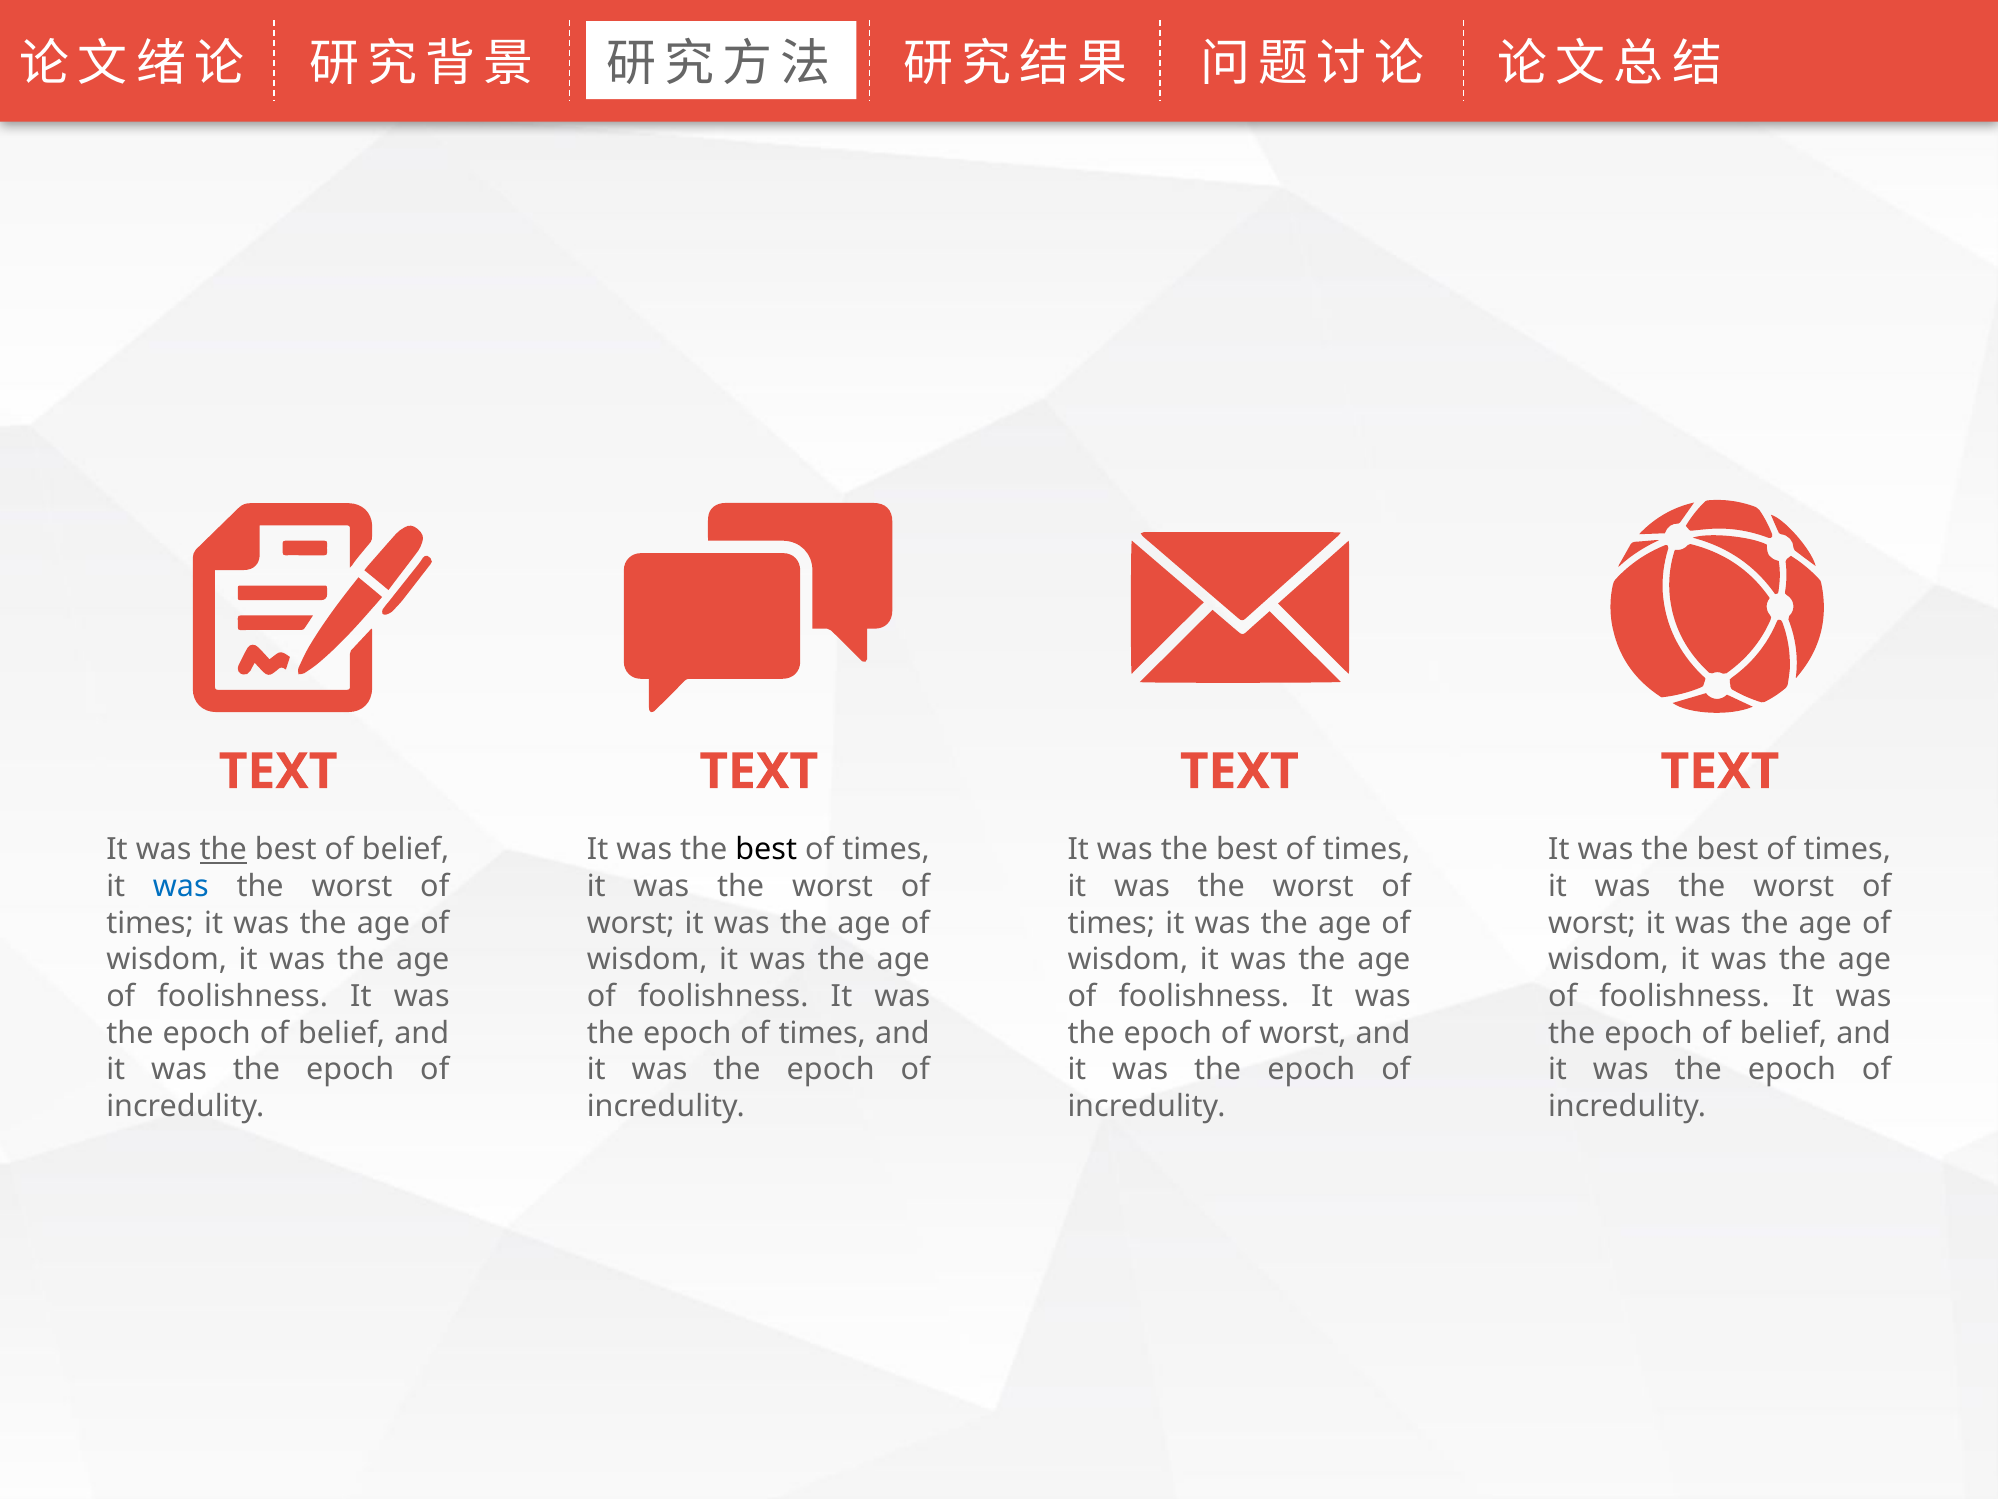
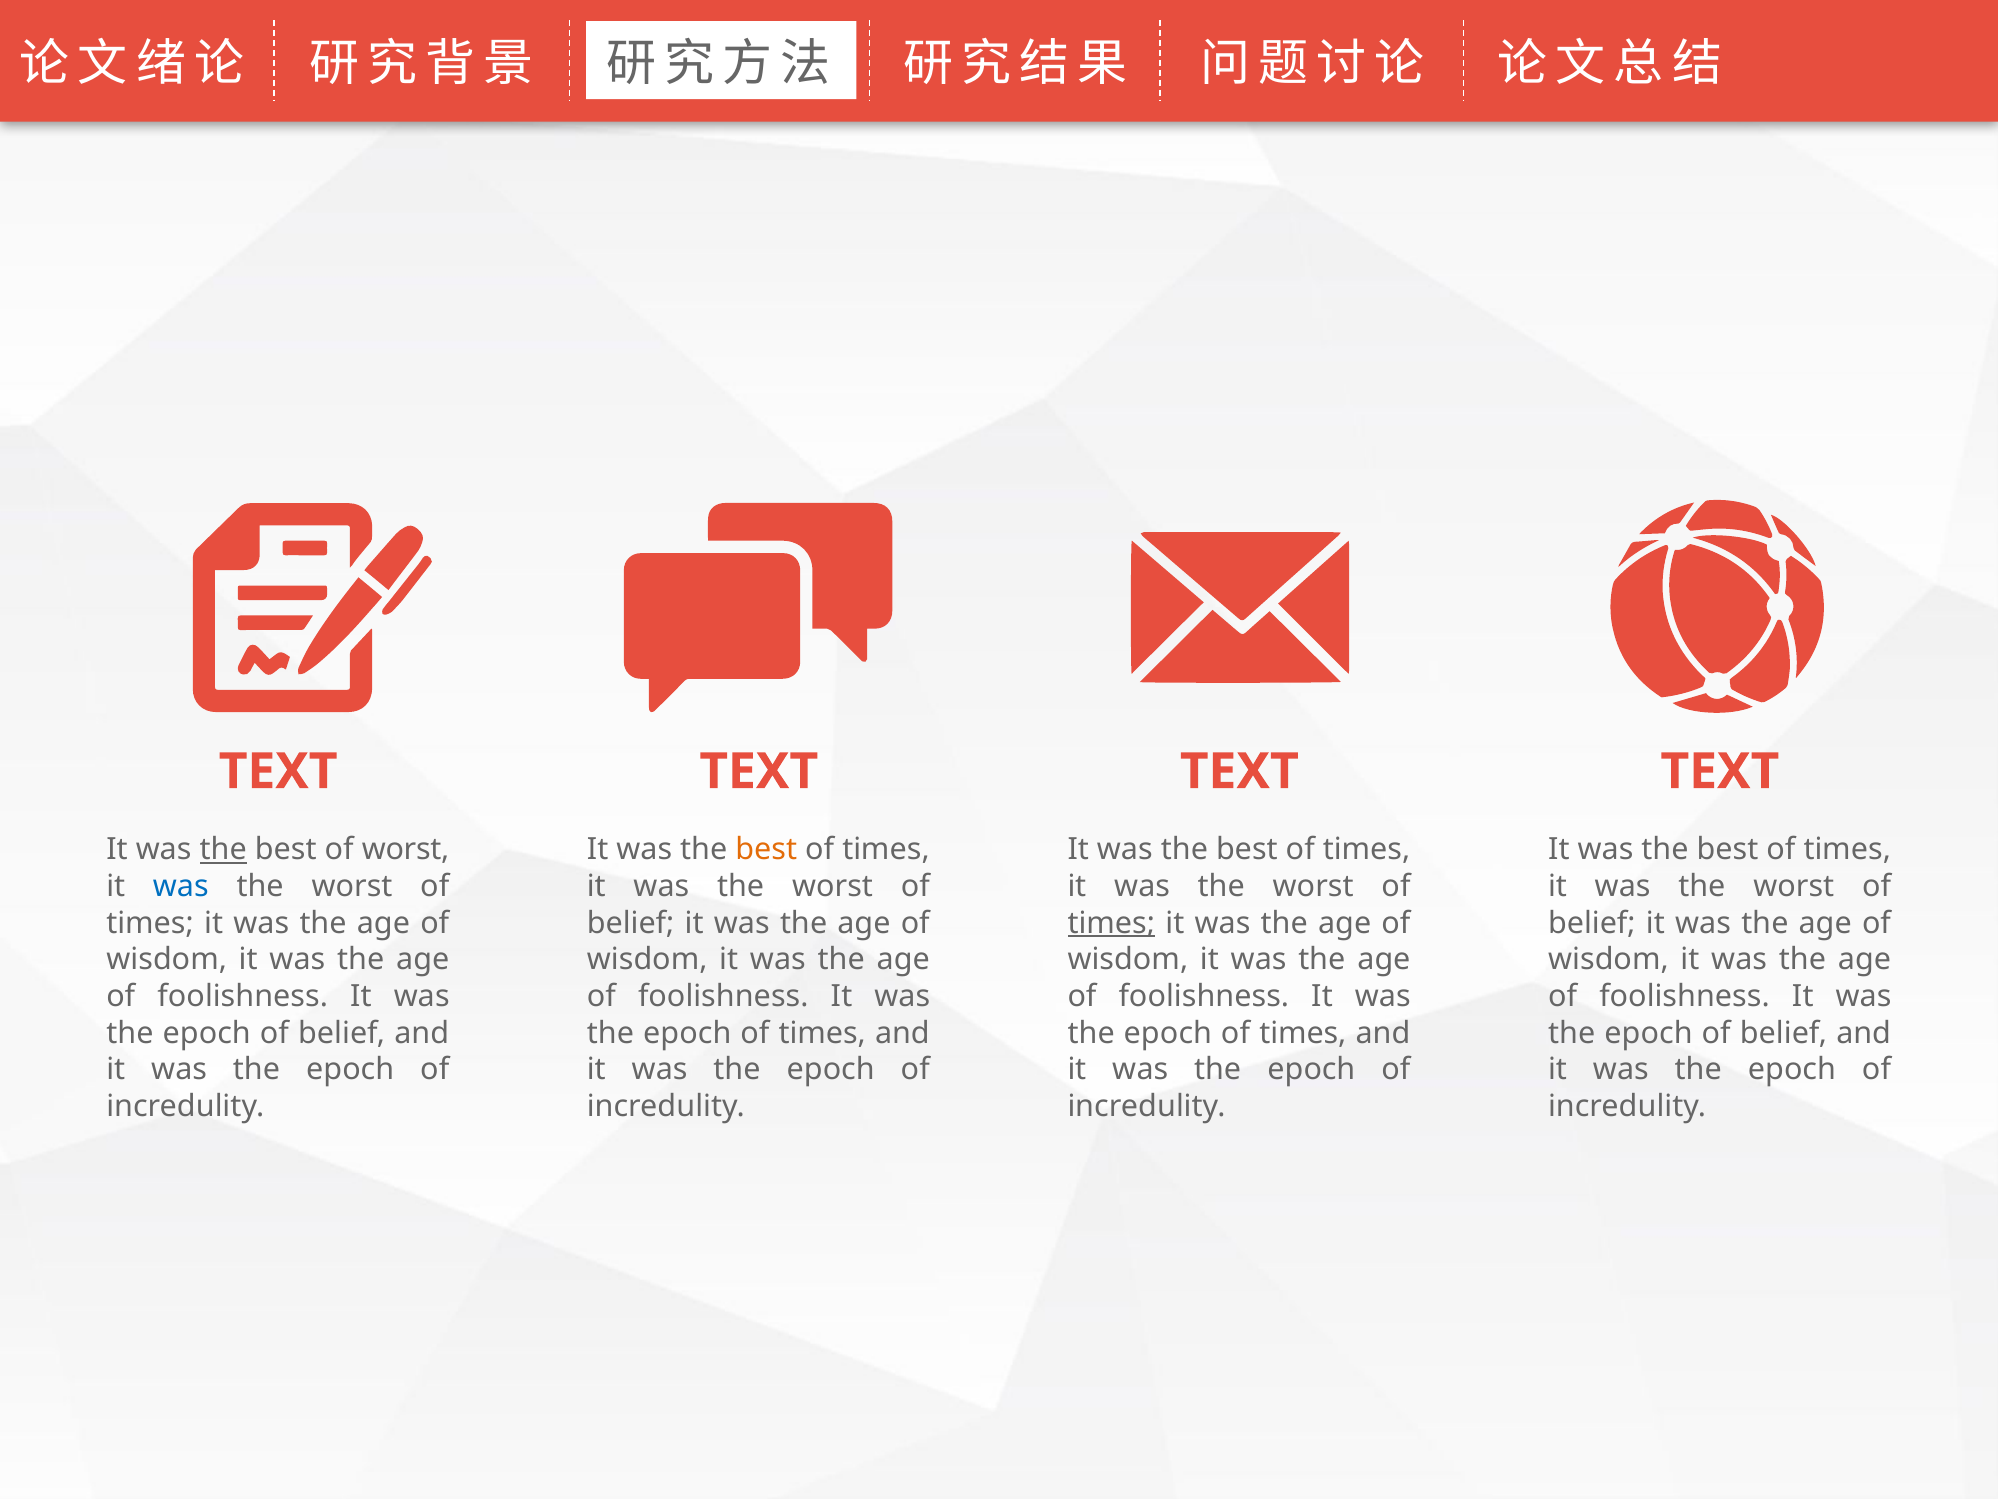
best of belief: belief -> worst (406, 850)
best colour: black -> orange (766, 850)
worst: worst -> belief (631, 923)
times underline: none -> present (1111, 923)
worst: worst -> belief (1592, 923)
worst: worst -> times (1303, 1033)
